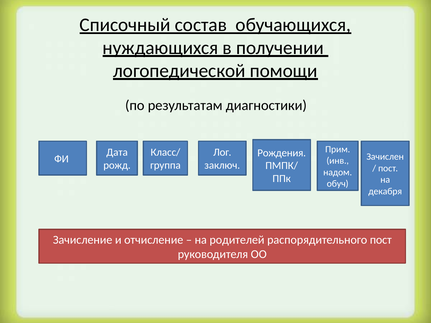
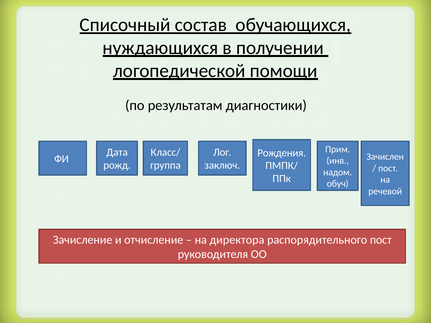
декабря: декабря -> речевой (385, 191)
родителей: родителей -> директора (237, 240)
